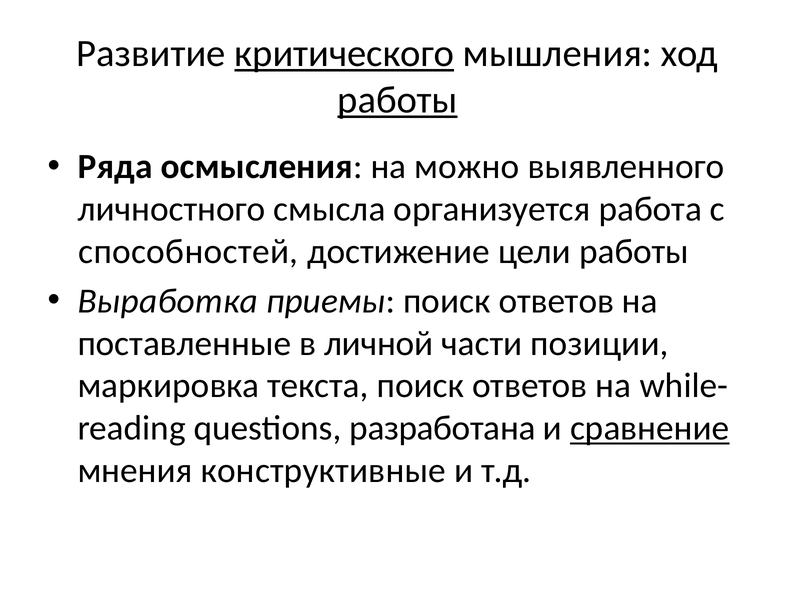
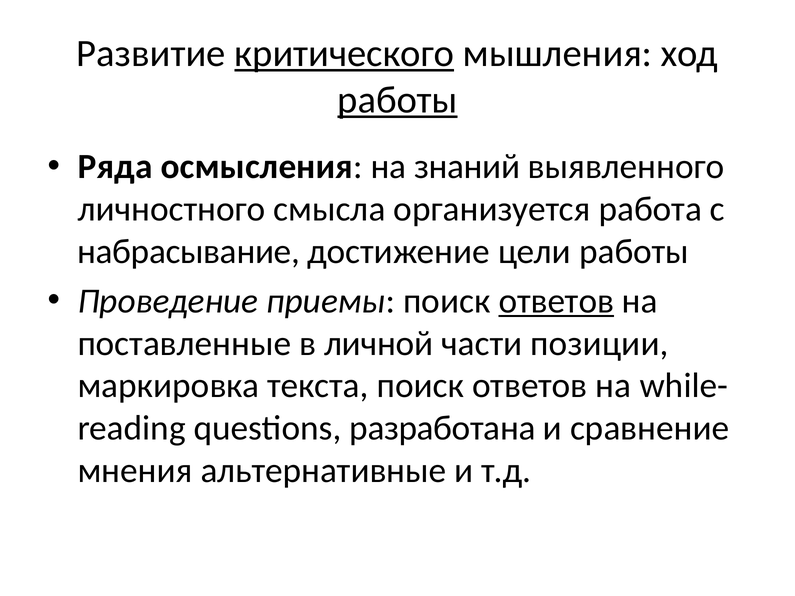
можно: можно -> знаний (467, 167)
способностей: способностей -> набрасывание (189, 252)
Выработка: Выработка -> Проведение (168, 301)
ответов underline: none -> present (556, 301)
сравнение underline: present -> none (650, 428)
конструктивные: конструктивные -> альтернативные (323, 471)
